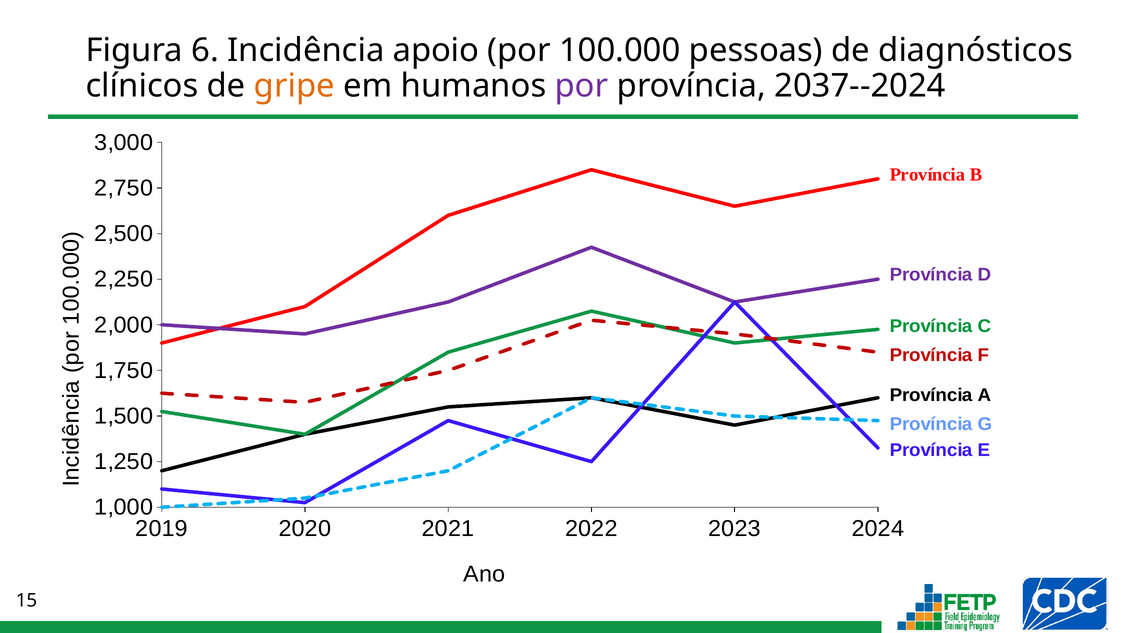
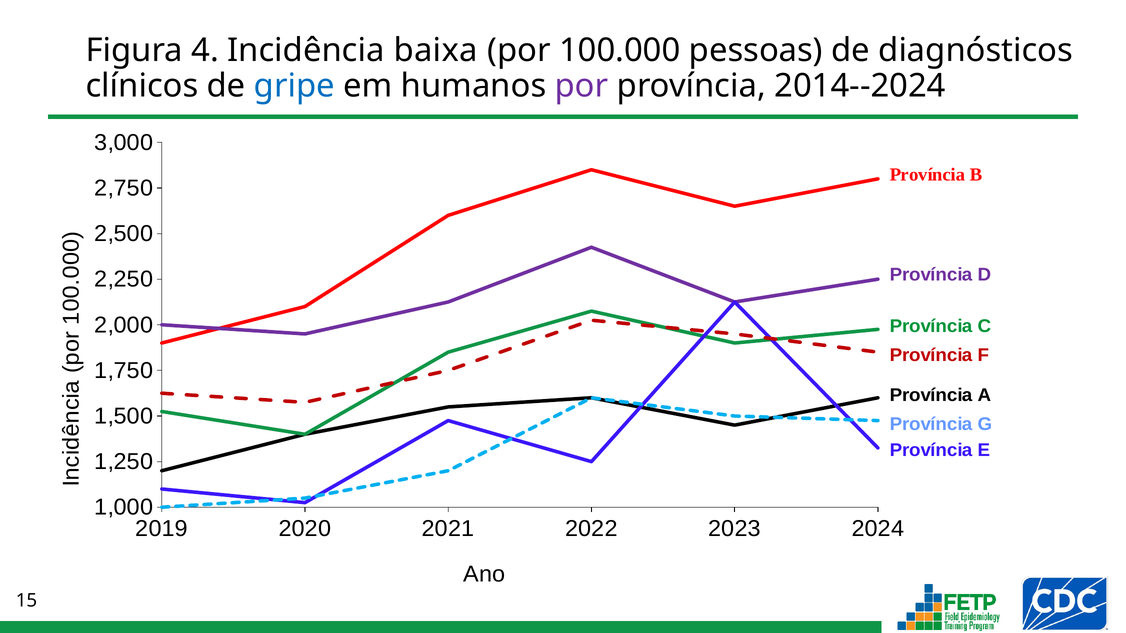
6: 6 -> 4 (205, 51)
apoio: apoio -> baixa (436, 51)
gripe colour: orange -> blue (294, 86)
2037--2024: 2037--2024 -> 2014--2024 (860, 86)
